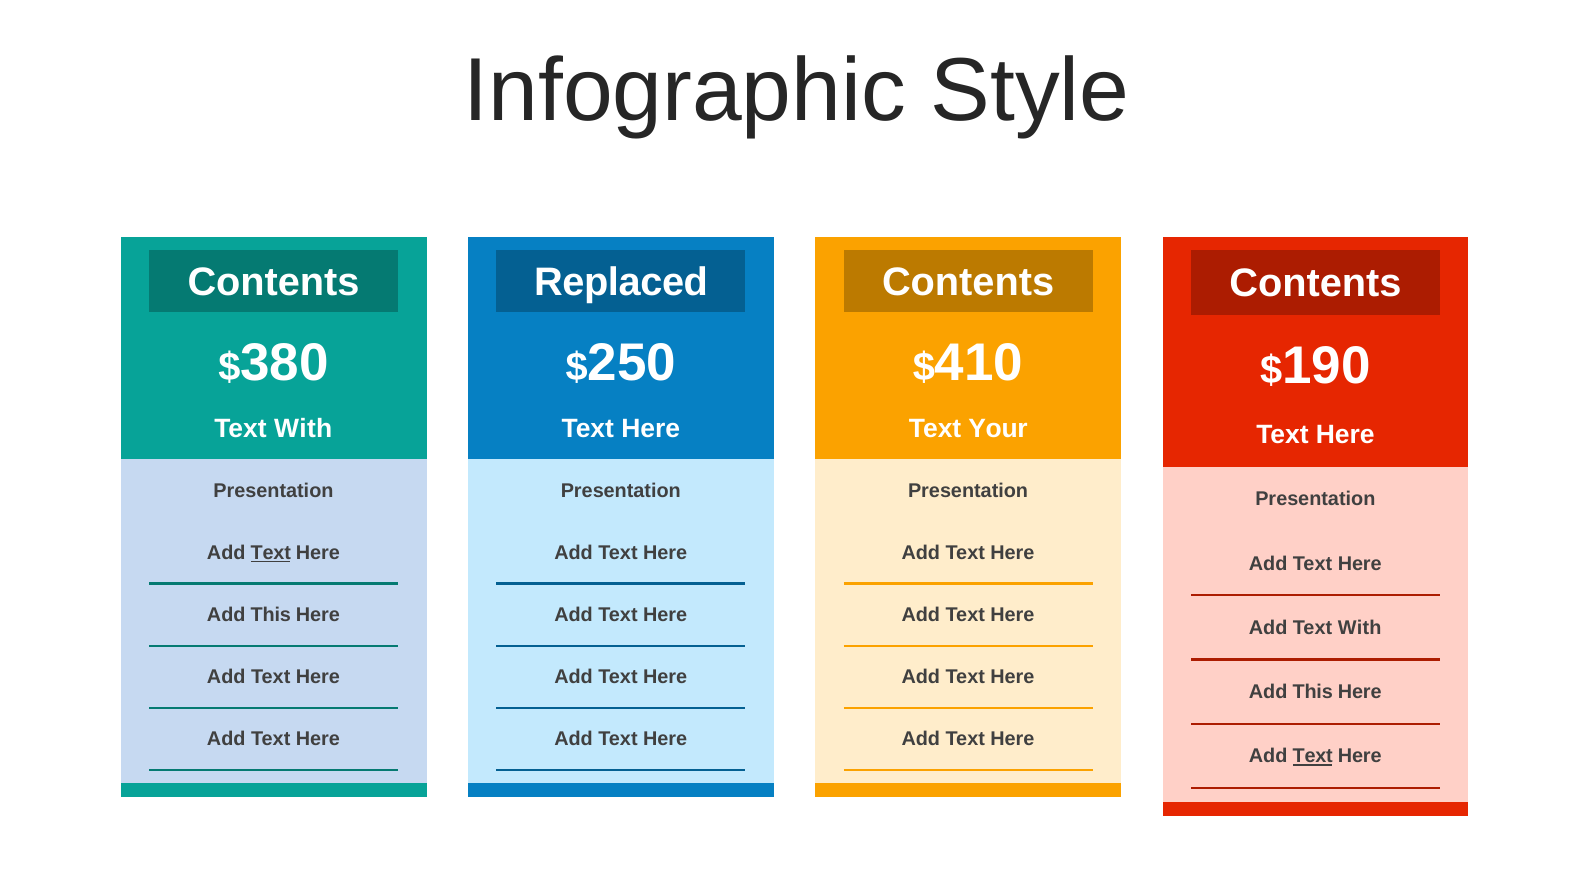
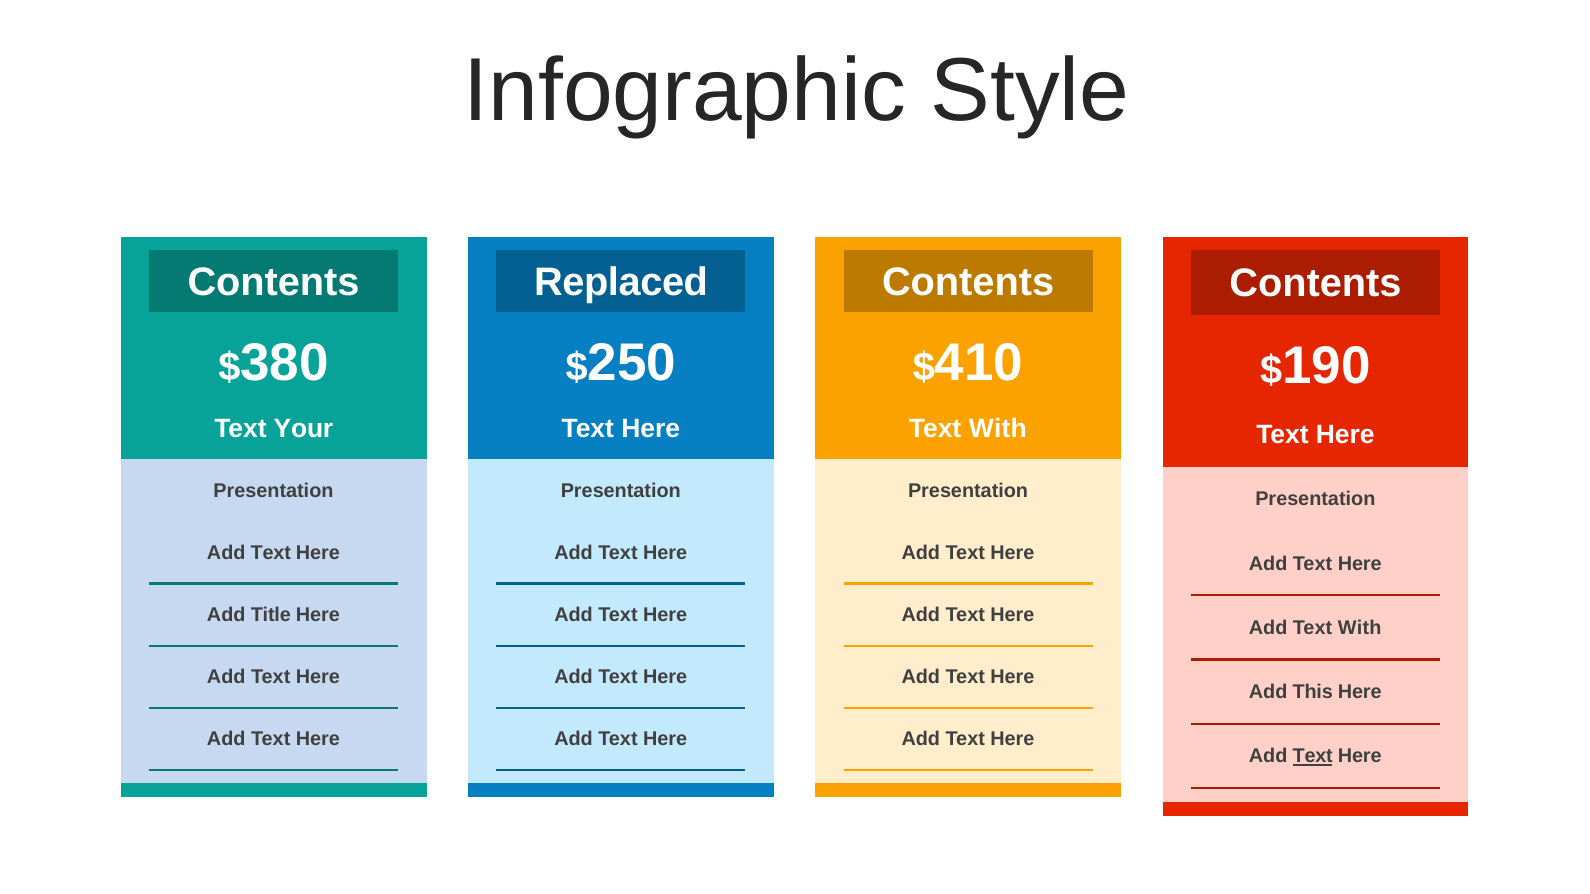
With: With -> Your (303, 429)
Your: Your -> With (998, 429)
Text underline: present -> none (271, 553)
This: This -> Title (271, 615)
